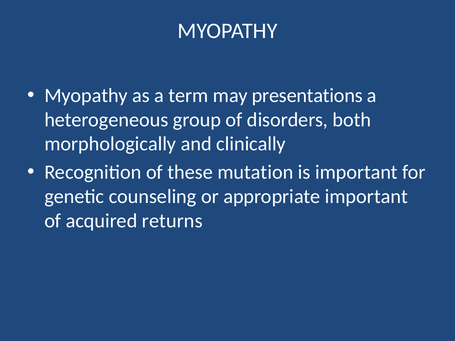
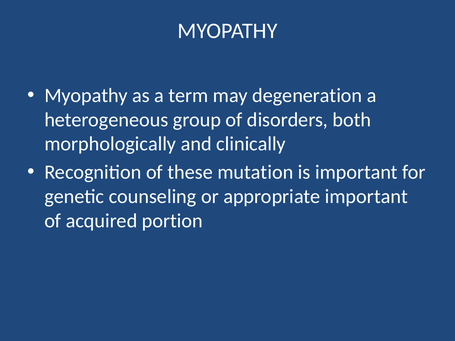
presentations: presentations -> degeneration (307, 95)
returns: returns -> portion (172, 221)
